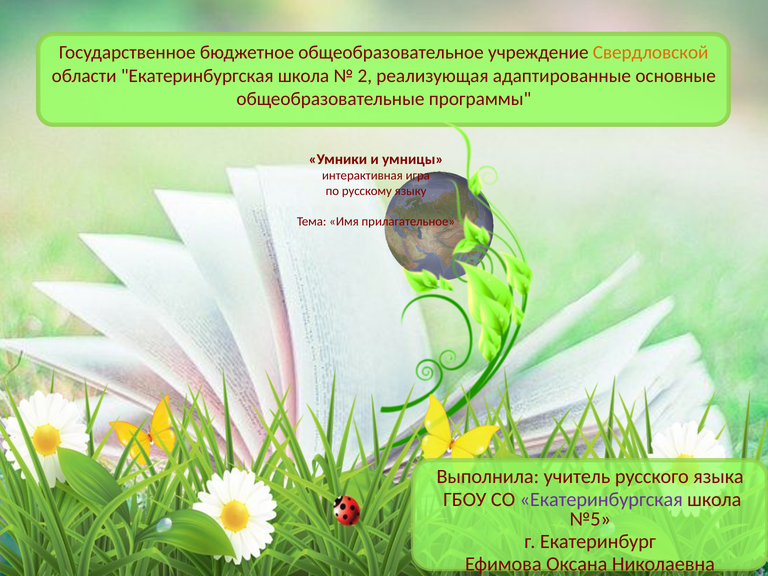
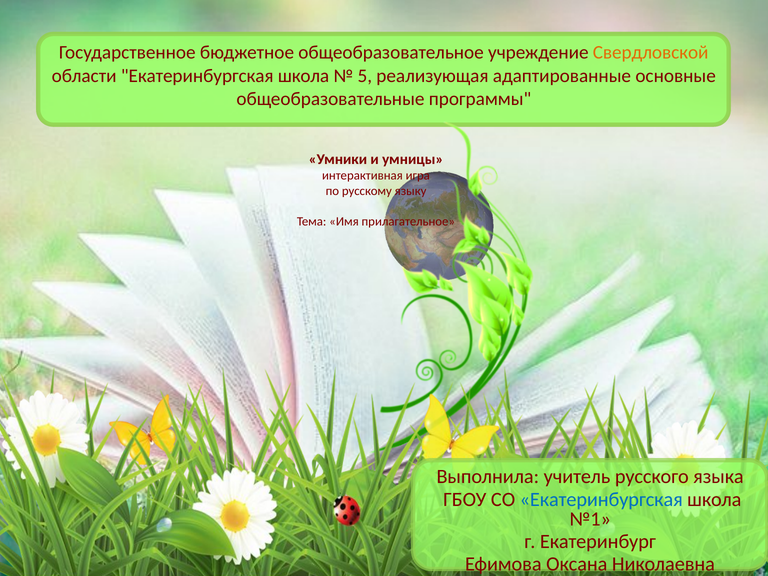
2: 2 -> 5 (365, 76)
Екатеринбургская colour: purple -> blue (601, 499)
№5: №5 -> №1 (590, 519)
